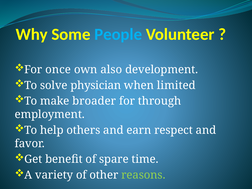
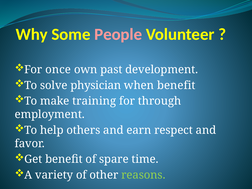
People colour: light blue -> pink (118, 34)
also: also -> past (111, 70)
when limited: limited -> benefit (176, 85)
broader: broader -> training (94, 101)
